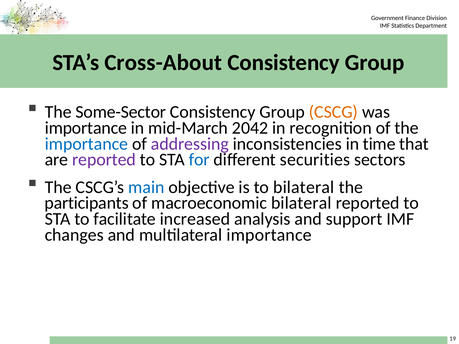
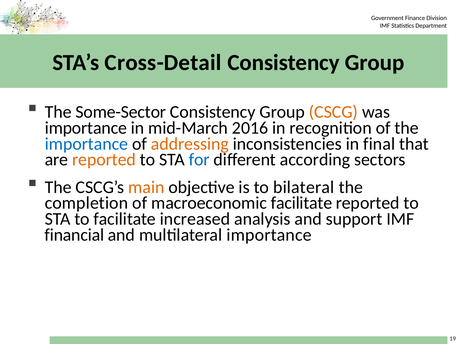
Cross-About: Cross-About -> Cross-Detail (163, 63)
2042: 2042 -> 2016 (250, 128)
addressing colour: purple -> orange (190, 144)
time: time -> final (379, 144)
reported colour: purple -> orange (104, 160)
securities: securities -> according (315, 160)
main colour: blue -> orange (146, 187)
participants: participants -> completion (86, 203)
macroeconomic bilateral: bilateral -> facilitate (302, 203)
changes: changes -> financial (74, 235)
